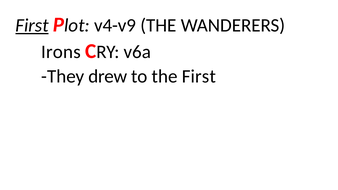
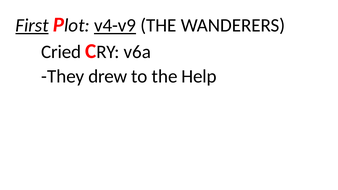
v4-v9 underline: none -> present (115, 25)
Irons: Irons -> Cried (61, 52)
the First: First -> Help (199, 76)
